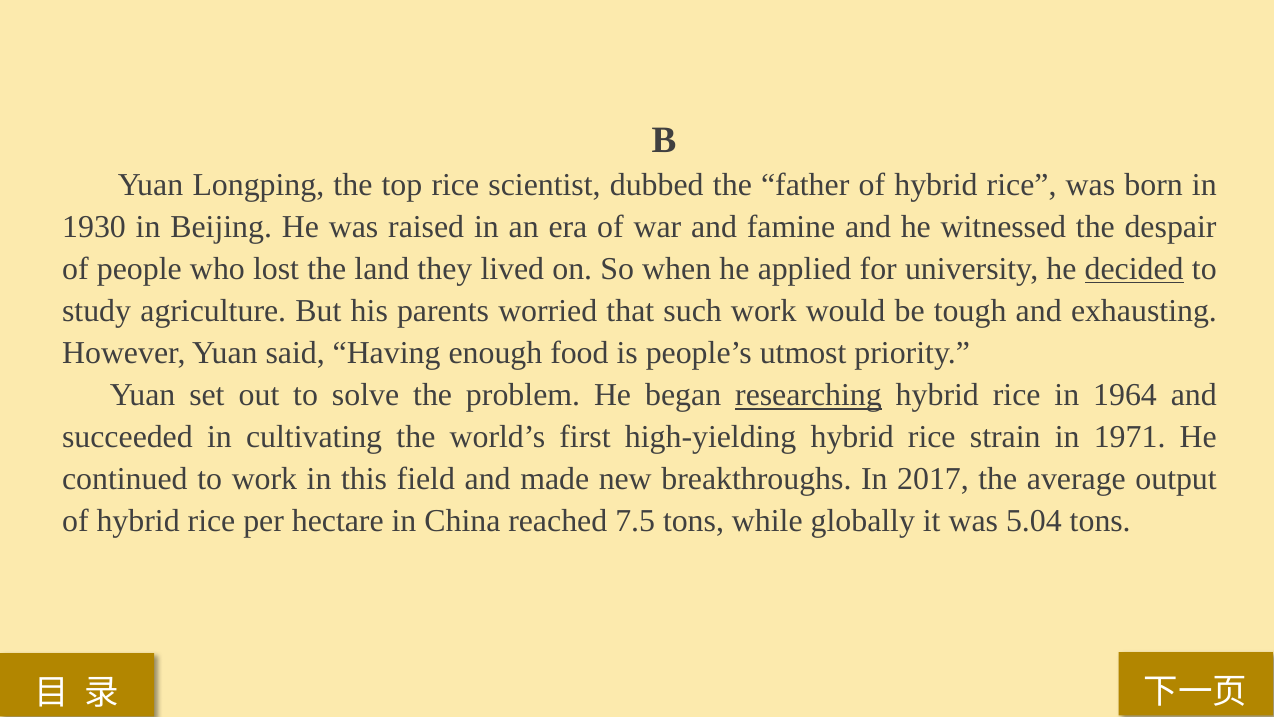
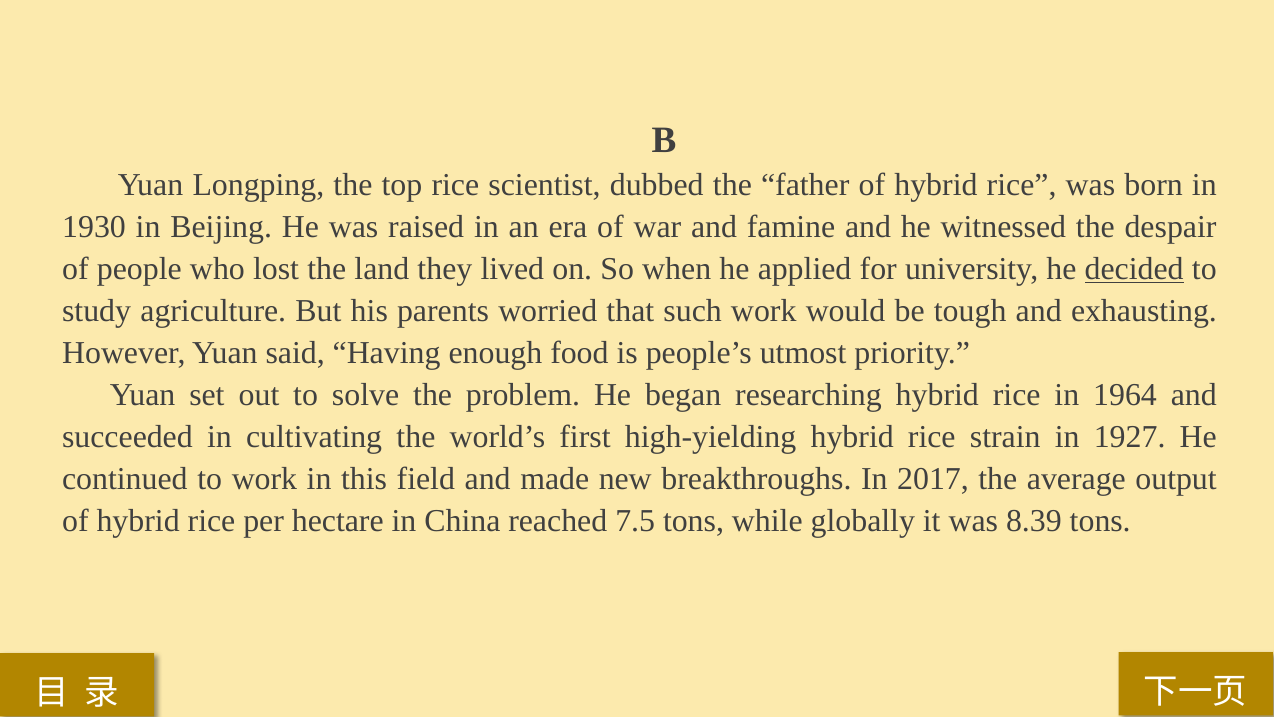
researching underline: present -> none (808, 395)
1971: 1971 -> 1927 (1130, 437)
5.04: 5.04 -> 8.39 (1034, 521)
